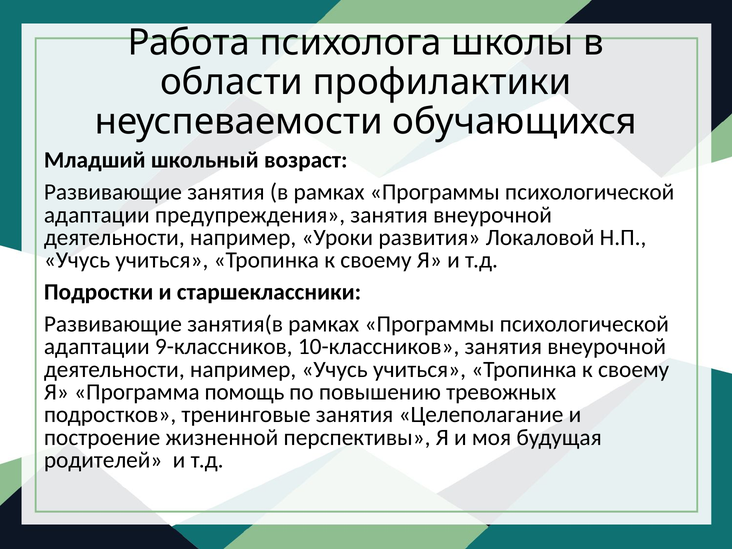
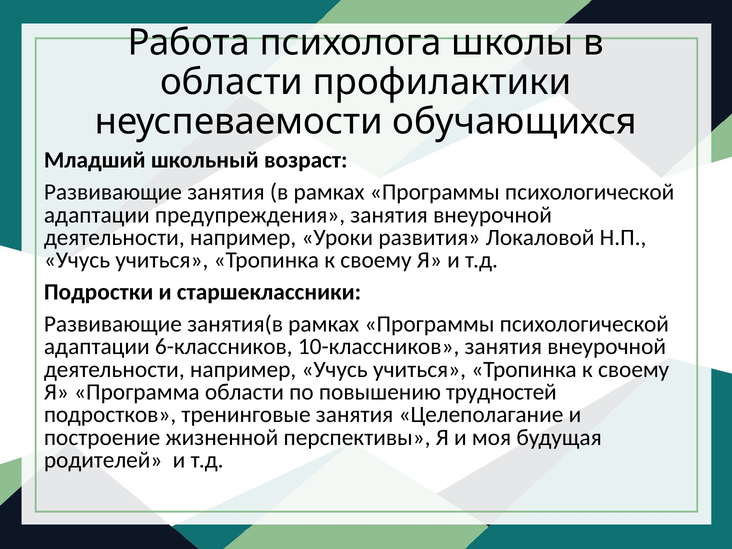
9-классников: 9-классников -> 6-классников (224, 347)
Программа помощь: помощь -> области (244, 392)
тревожных: тревожных -> трудностей (501, 392)
